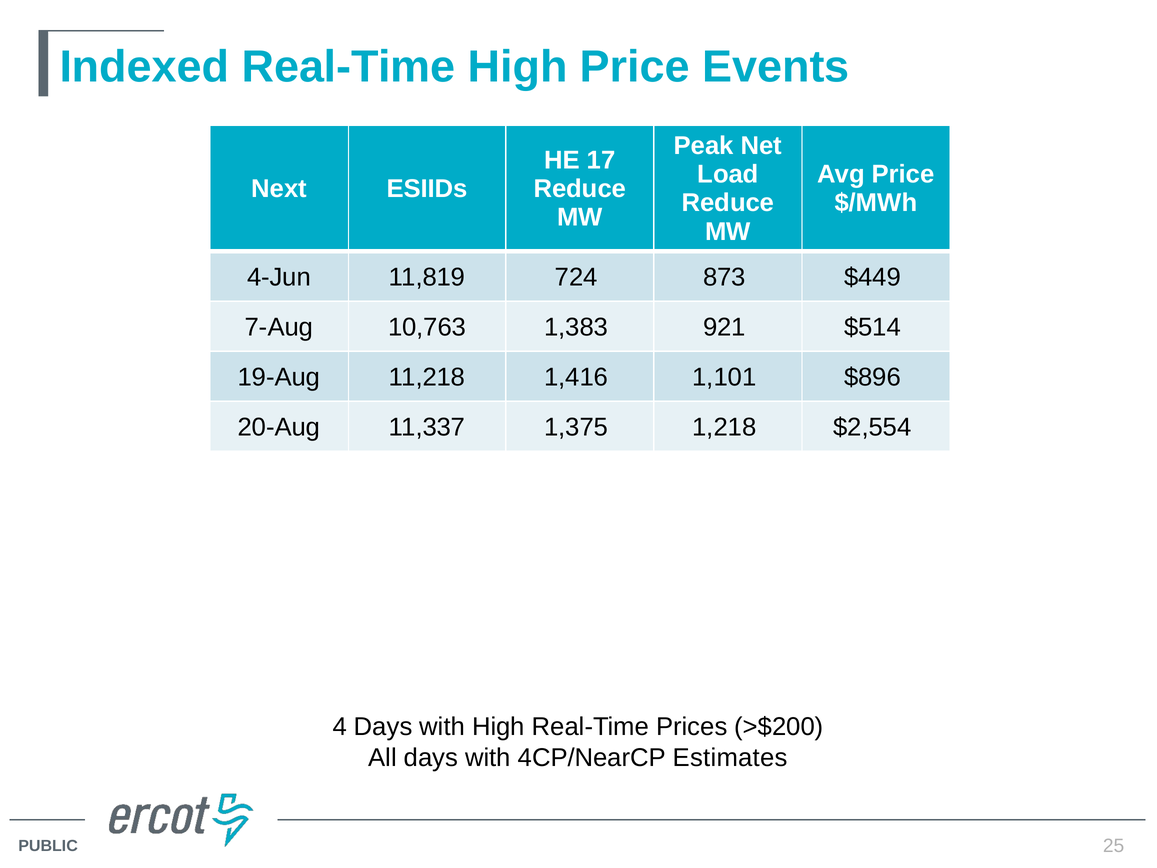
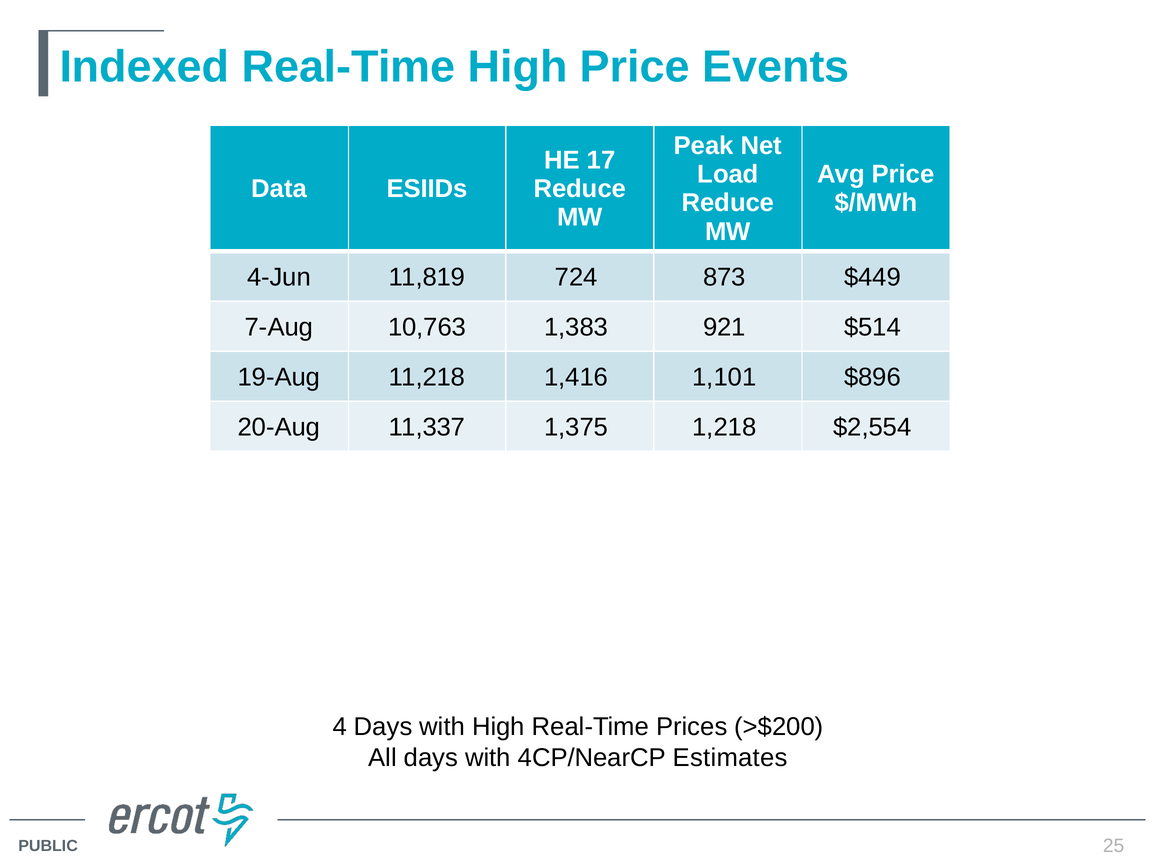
Next: Next -> Data (279, 189)
